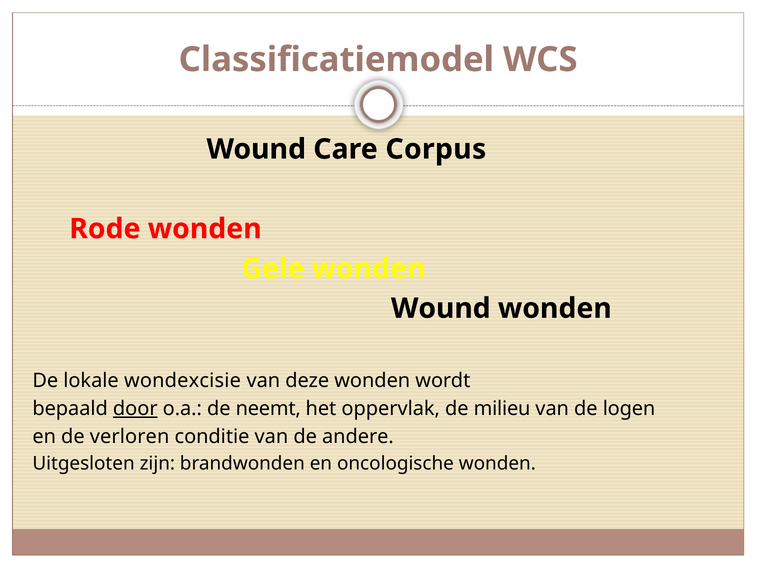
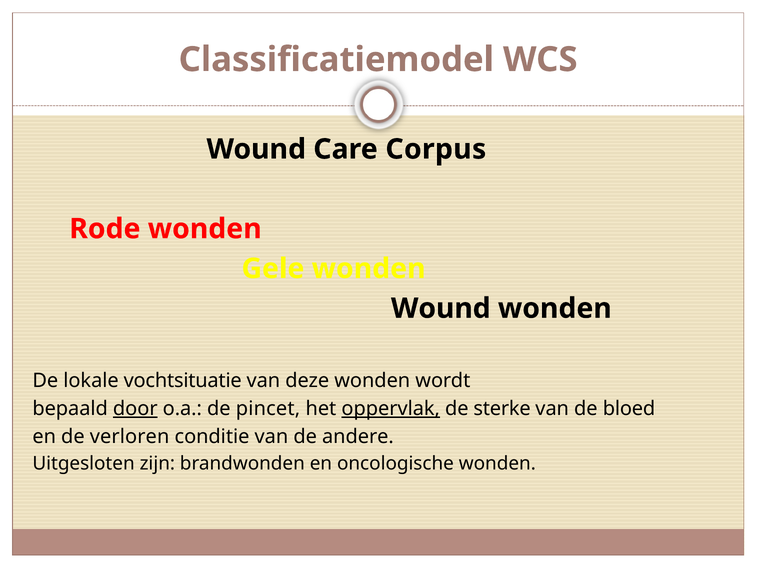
wondexcisie: wondexcisie -> vochtsituatie (183, 381)
neemt: neemt -> pincet (268, 408)
oppervlak underline: none -> present (391, 408)
milieu: milieu -> sterke (502, 408)
logen: logen -> bloed (629, 408)
